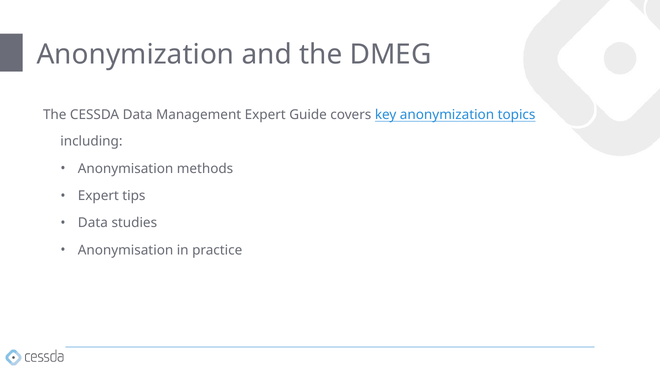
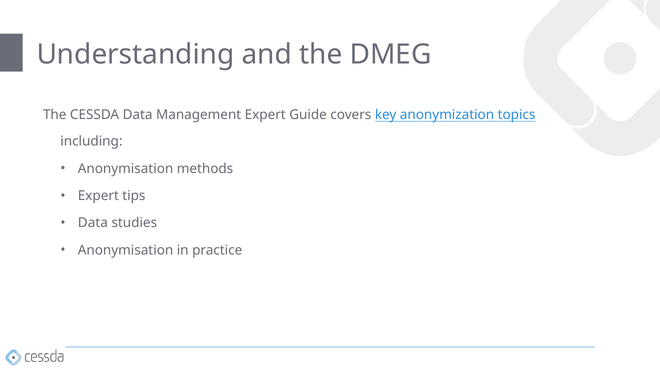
Anonymization: Anonymization -> Understanding (135, 55)
